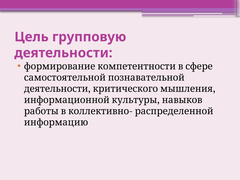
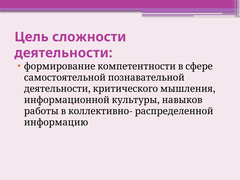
групповую: групповую -> сложности (89, 37)
